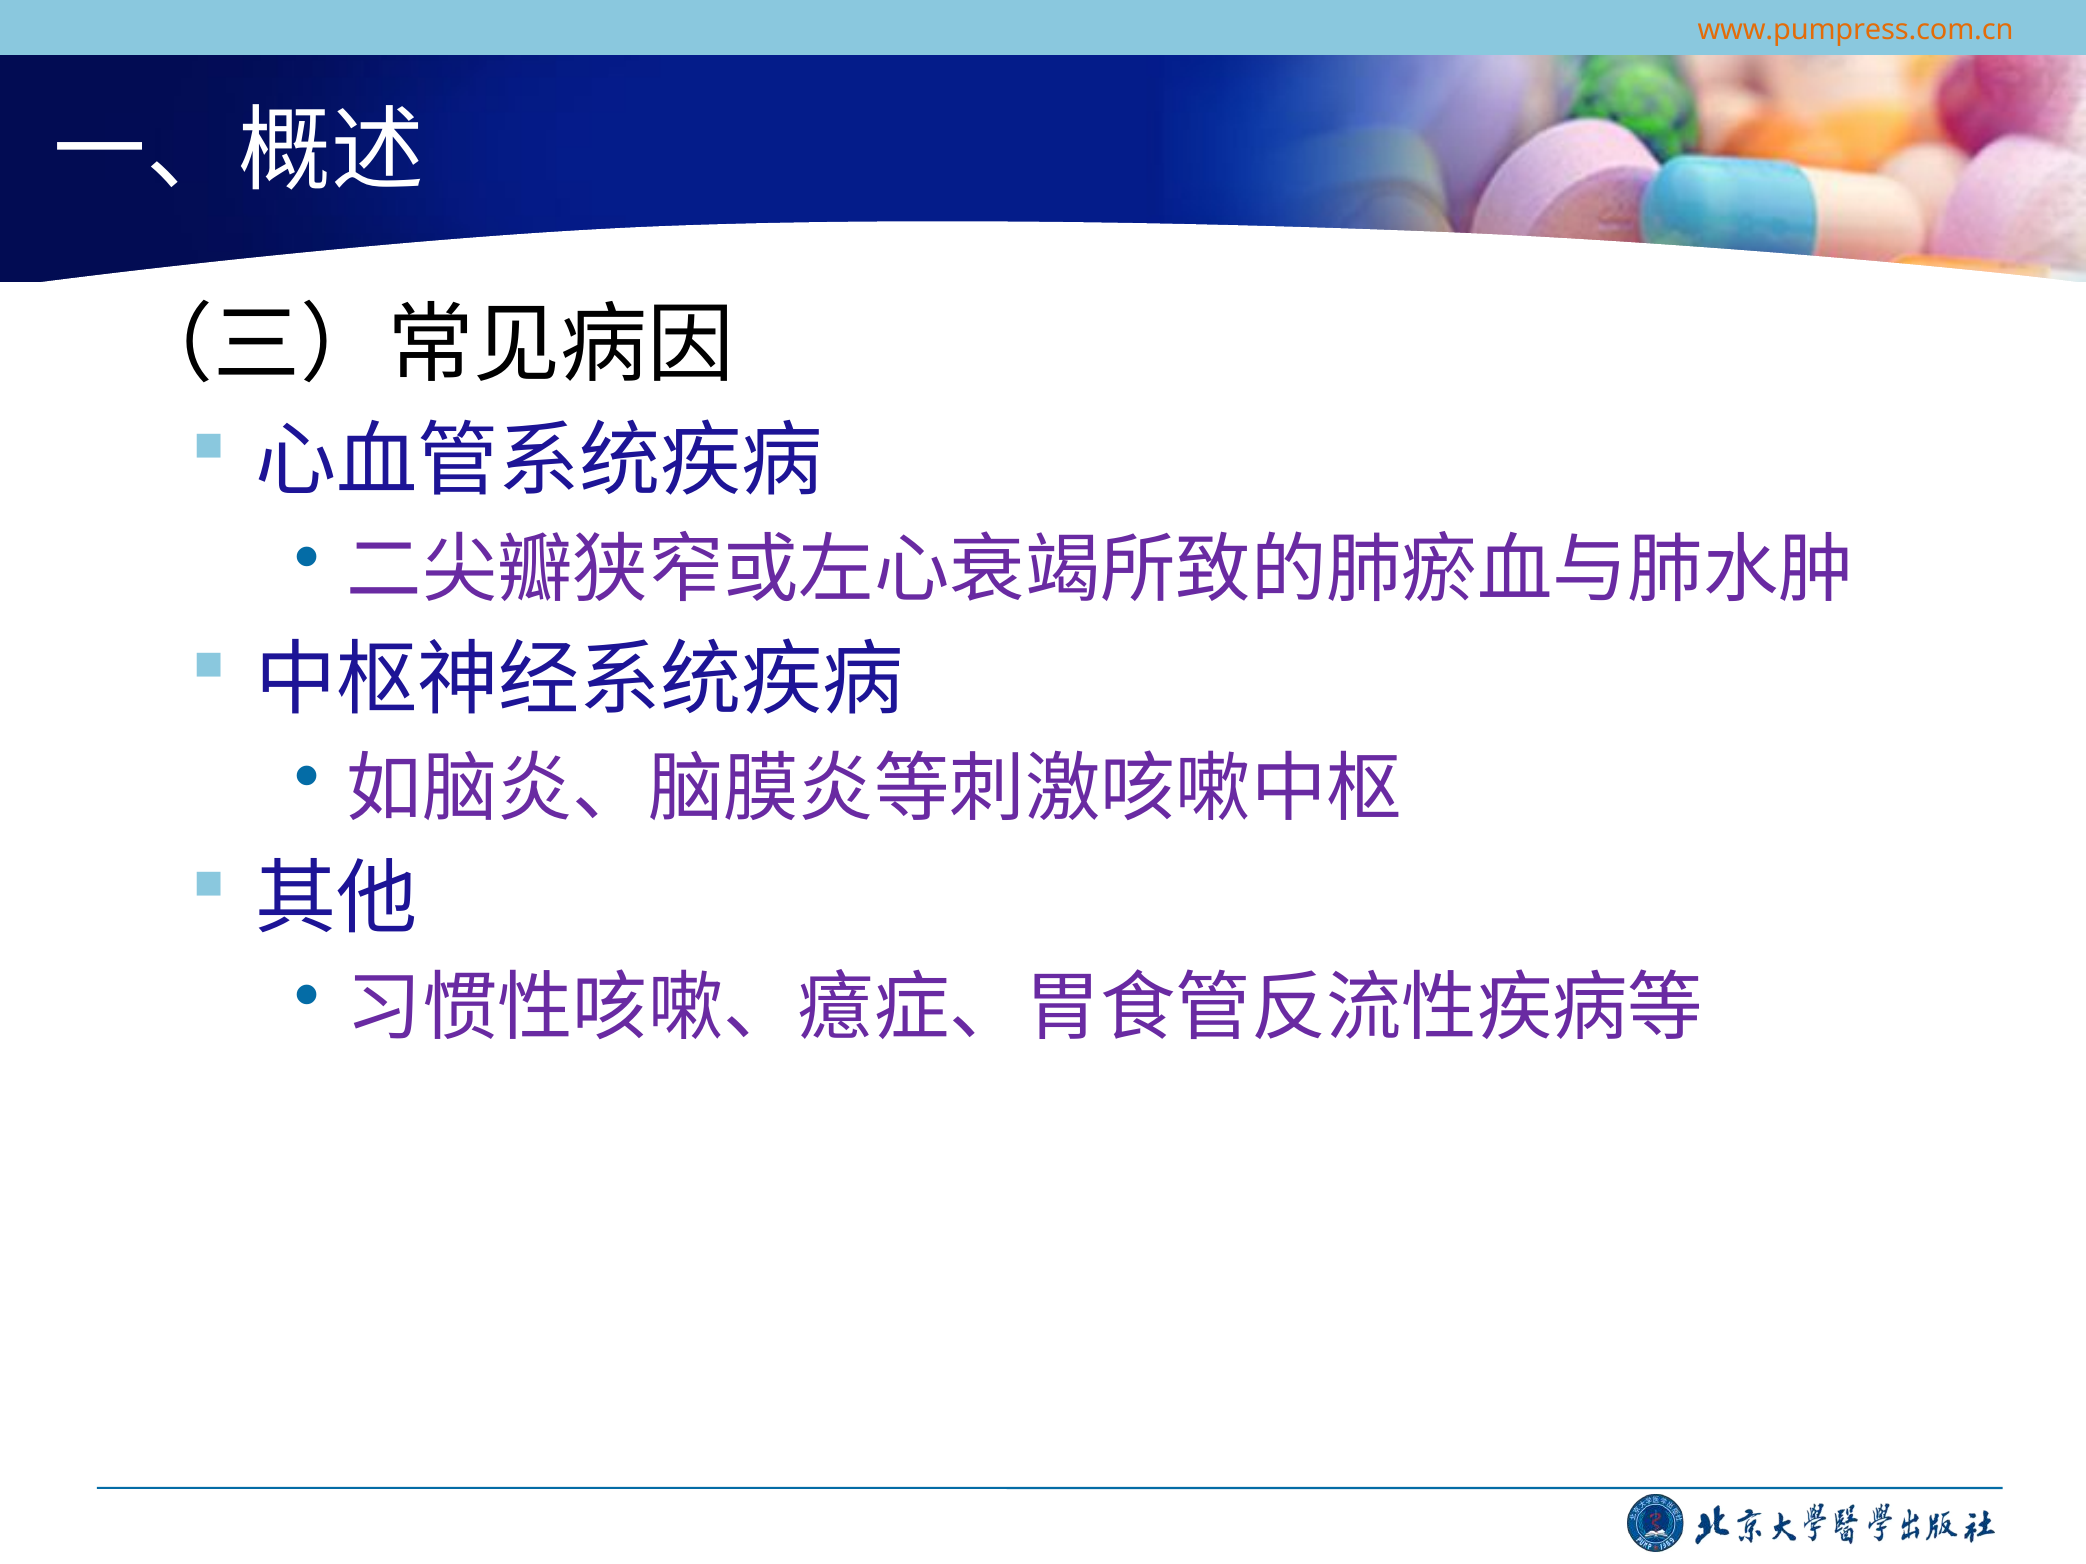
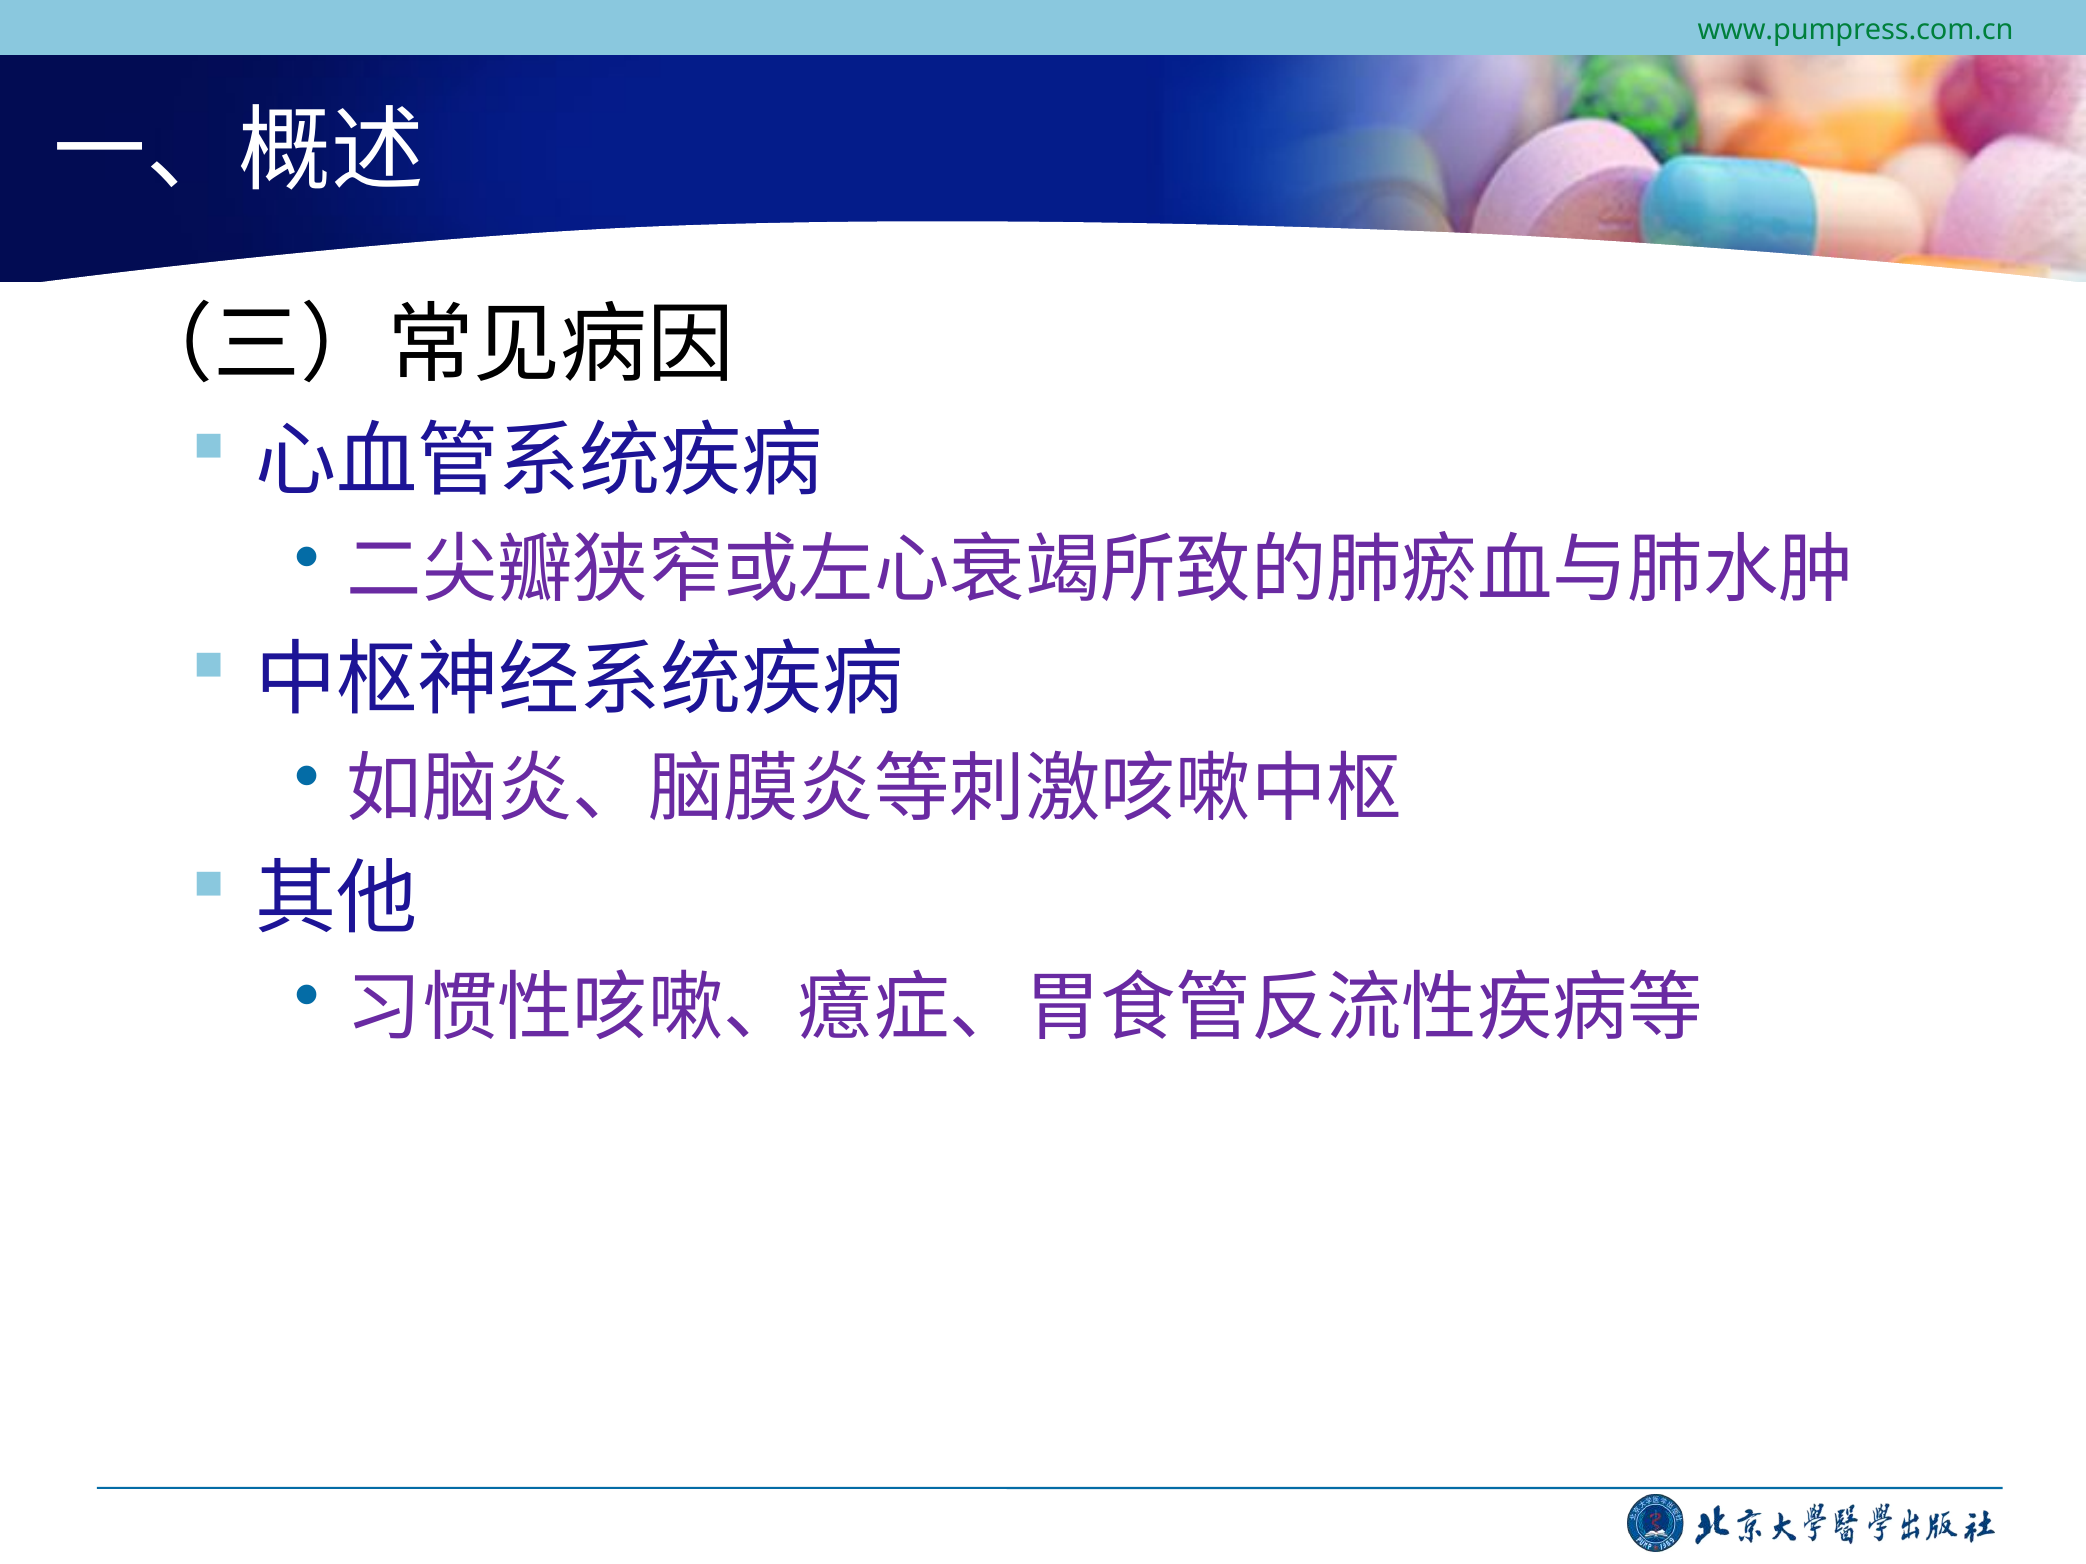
www.pumpress.com.cn colour: orange -> green (1856, 30)
